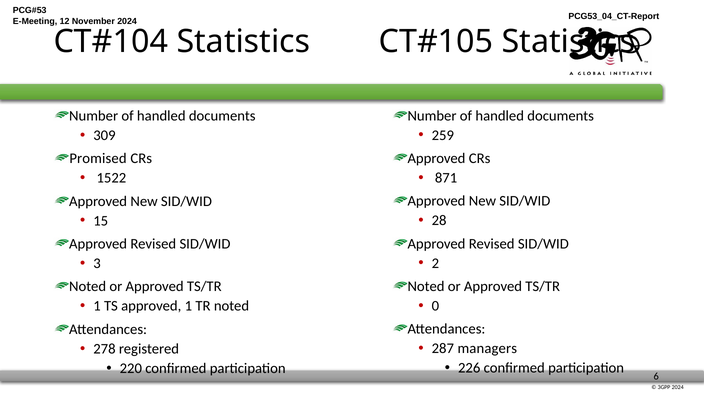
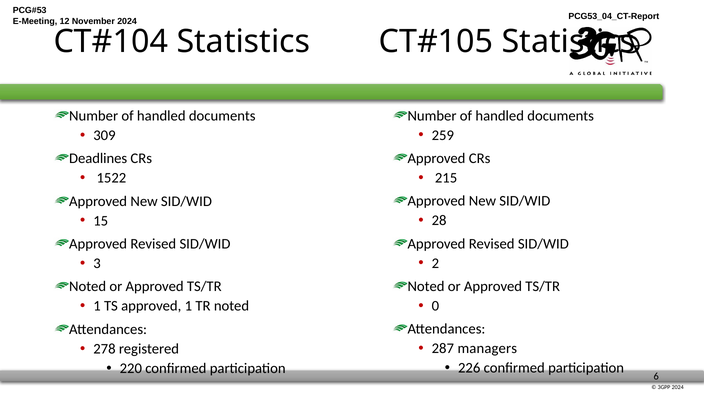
Promised: Promised -> Deadlines (98, 159)
871: 871 -> 215 (446, 178)
